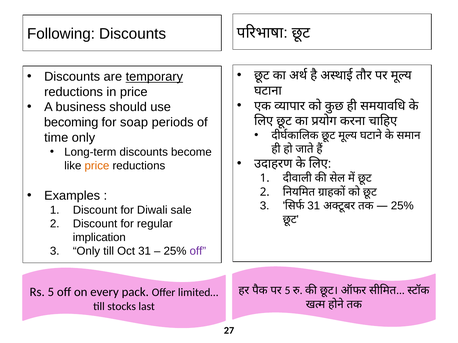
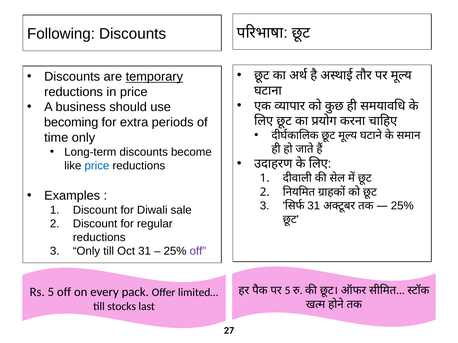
soap: soap -> extra (134, 123)
price colour: orange -> blue (97, 166)
implication: implication -> reductions (99, 238)
